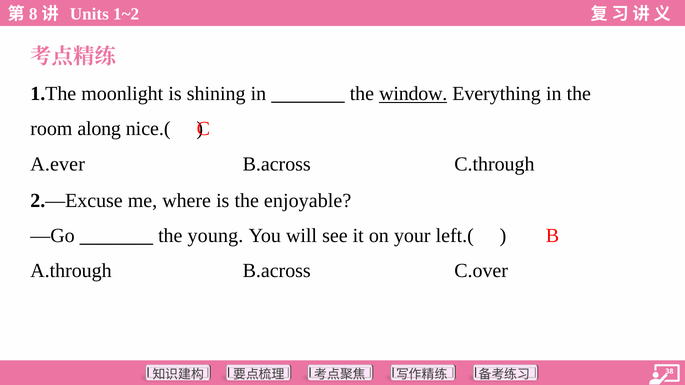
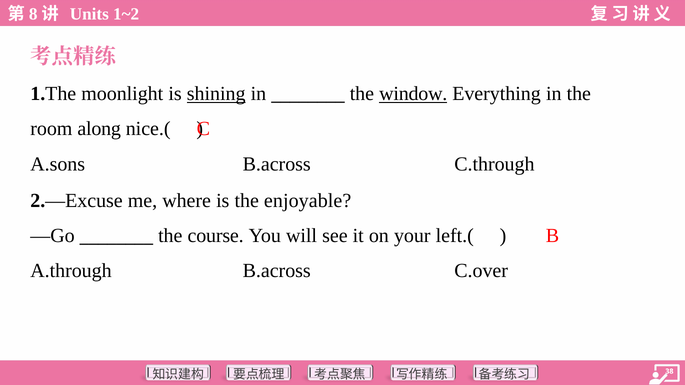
shining underline: none -> present (216, 94)
A.ever: A.ever -> A.sons (58, 164)
young: young -> course (216, 236)
